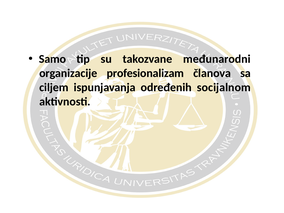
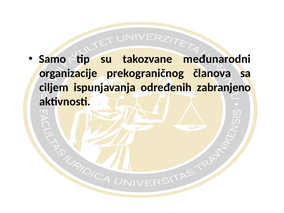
profesionalizam: profesionalizam -> prekograničnog (145, 73)
socijalnom: socijalnom -> zabranjeno (224, 87)
